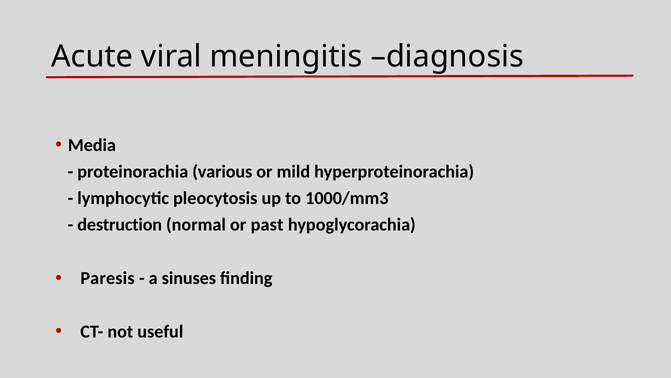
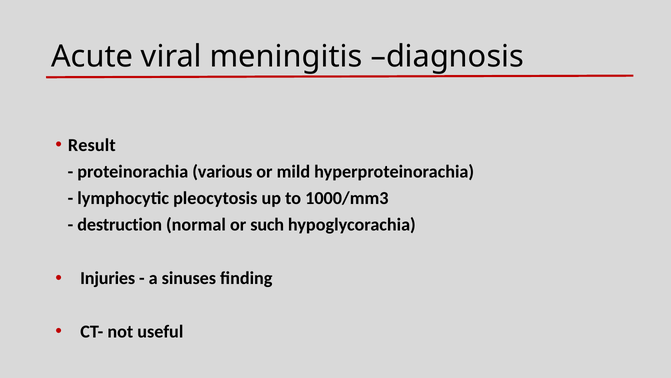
Media: Media -> Result (92, 145)
past: past -> such (267, 225)
Paresis: Paresis -> Injuries (108, 278)
